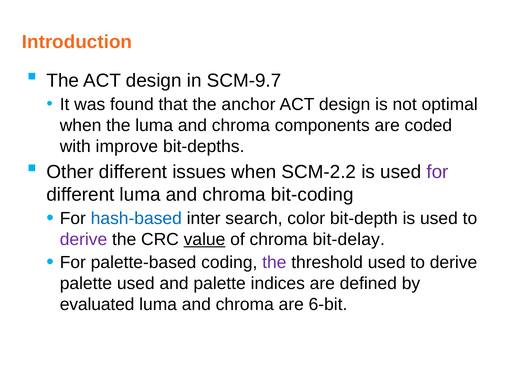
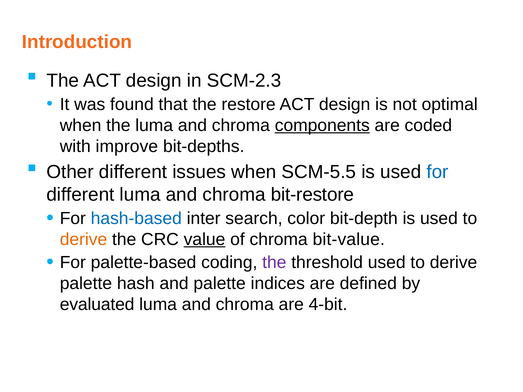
SCM-9.7: SCM-9.7 -> SCM-2.3 (244, 81)
anchor: anchor -> restore (249, 105)
components underline: none -> present (322, 125)
SCM-2.2: SCM-2.2 -> SCM-5.5 (319, 172)
for colour: purple -> blue (438, 172)
bit-coding: bit-coding -> bit-restore (312, 195)
derive colour: purple -> orange (83, 240)
bit-delay: bit-delay -> bit-value (349, 240)
palette used: used -> hash (136, 284)
6-bit: 6-bit -> 4-bit (328, 305)
